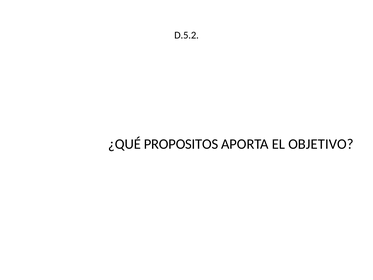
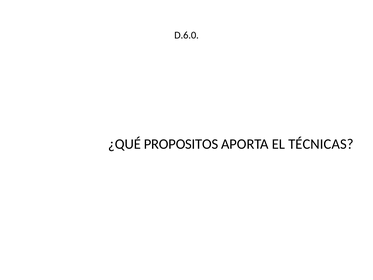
D.5.2: D.5.2 -> D.6.0 (187, 35)
OBJETIVO: OBJETIVO -> TÉCNICAS (321, 144)
